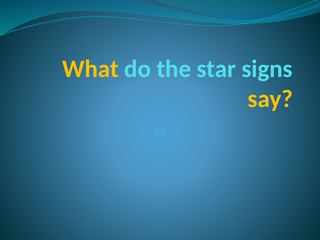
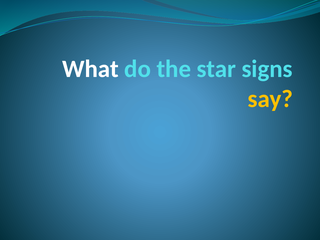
What colour: yellow -> white (90, 69)
